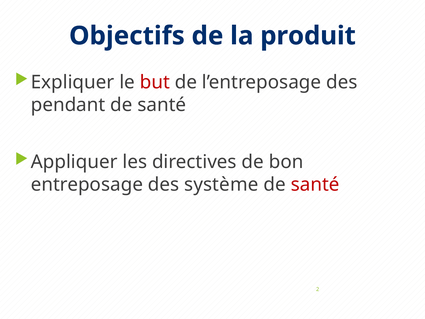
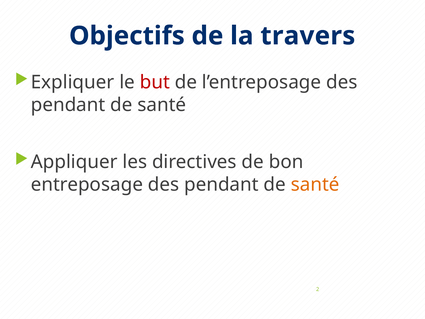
produit: produit -> travers (308, 36)
entreposage des système: système -> pendant (221, 185)
santé colour: red -> orange (315, 185)
